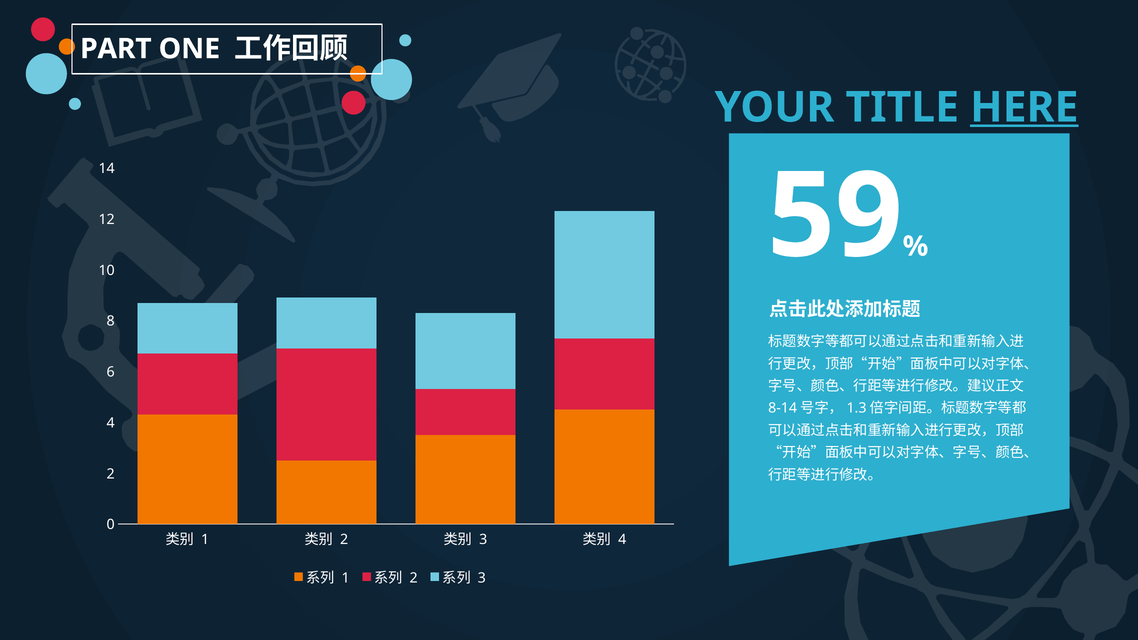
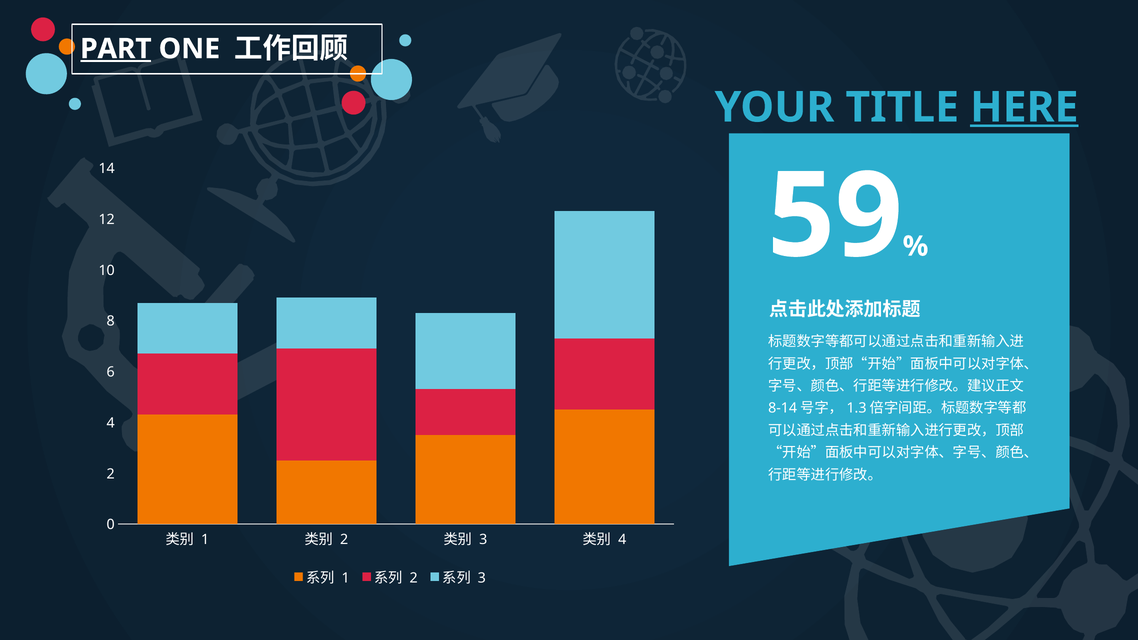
PART underline: none -> present (116, 49)
